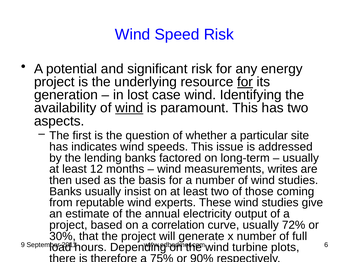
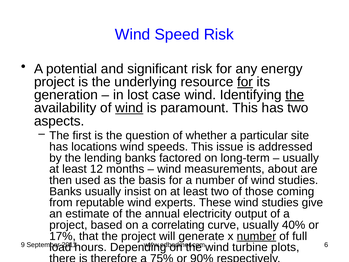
the underline: none -> present (295, 95)
indicates: indicates -> locations (94, 147)
writes: writes -> about (283, 169)
correlation: correlation -> correlating (178, 225)
72%: 72% -> 40% (294, 225)
30%: 30% -> 17% (63, 236)
number underline: none -> present (256, 236)
